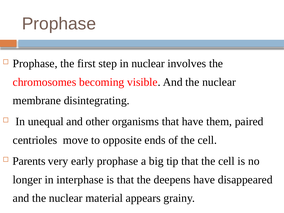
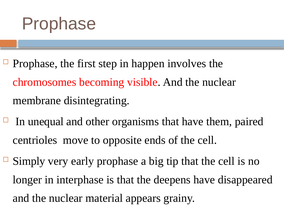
in nuclear: nuclear -> happen (148, 64)
Parents: Parents -> Simply (29, 161)
